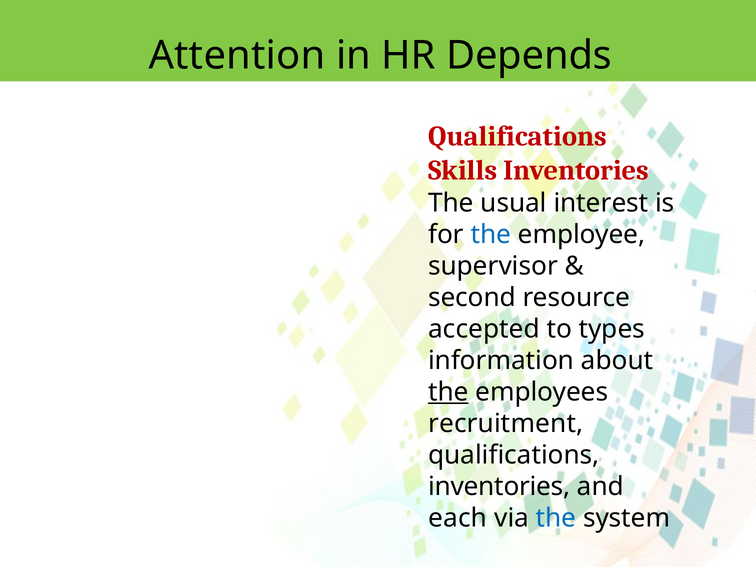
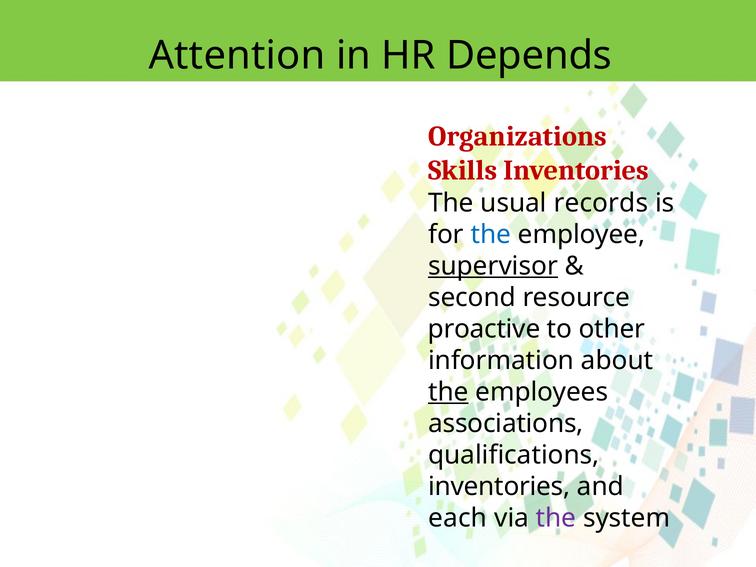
Qualifications: Qualifications -> Organizations (518, 136)
interest: interest -> records (601, 203)
supervisor underline: none -> present (493, 266)
accepted: accepted -> proactive (484, 329)
types: types -> other (612, 329)
recruitment: recruitment -> associations (506, 423)
the colour: blue -> purple (556, 518)
